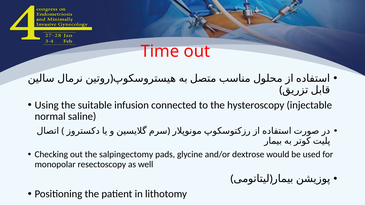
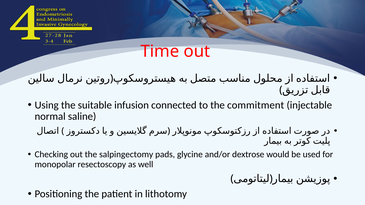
hysteroscopy: hysteroscopy -> commitment (256, 105)
